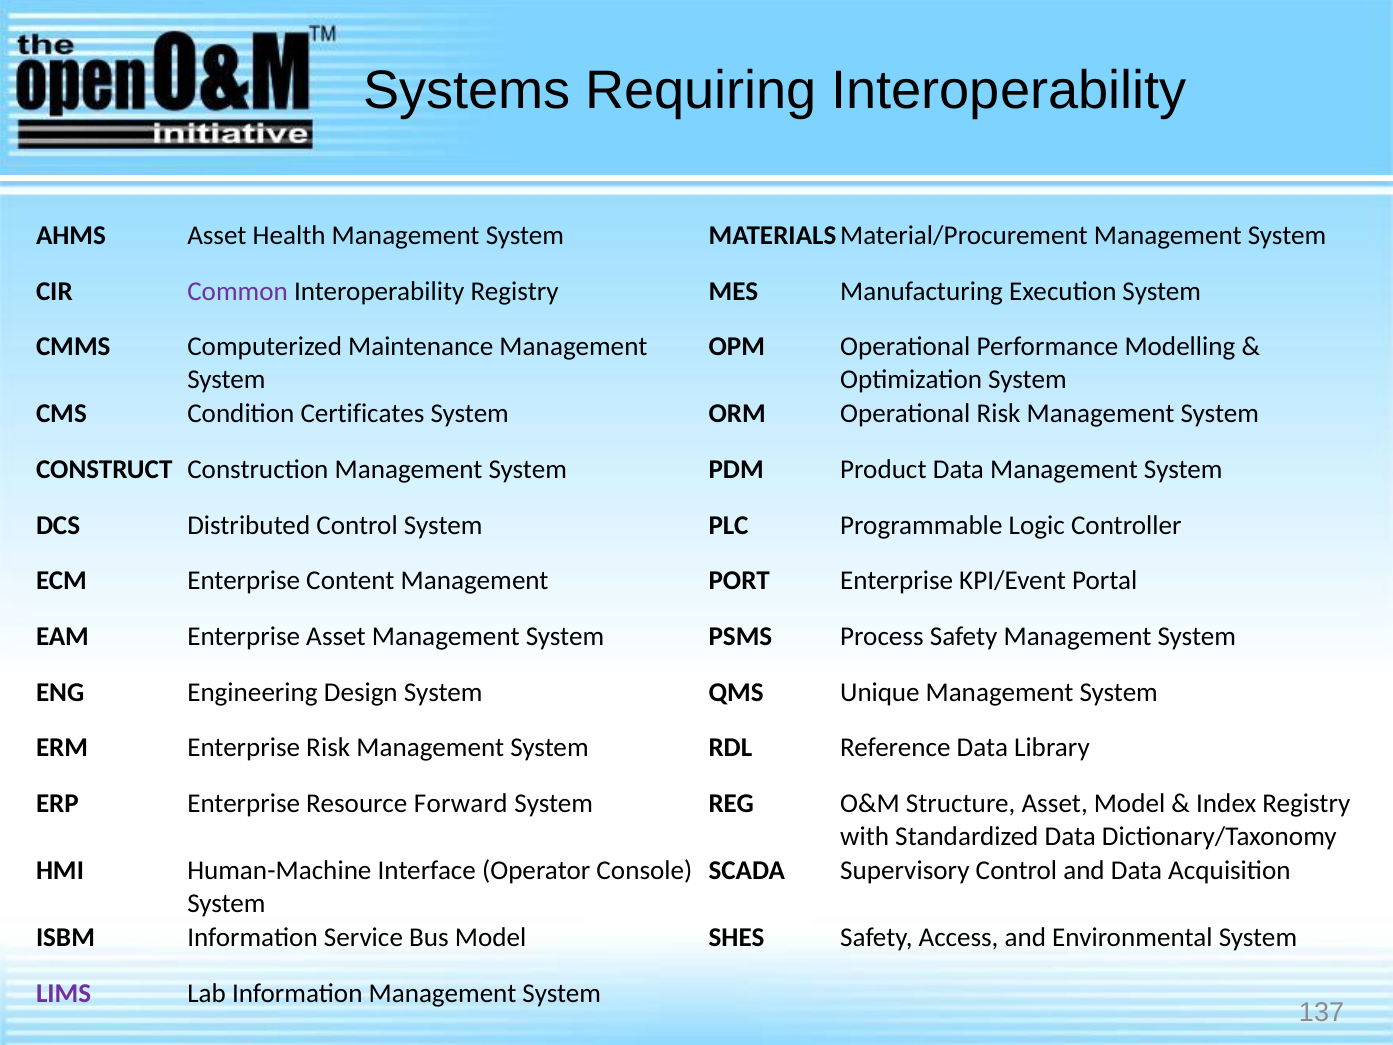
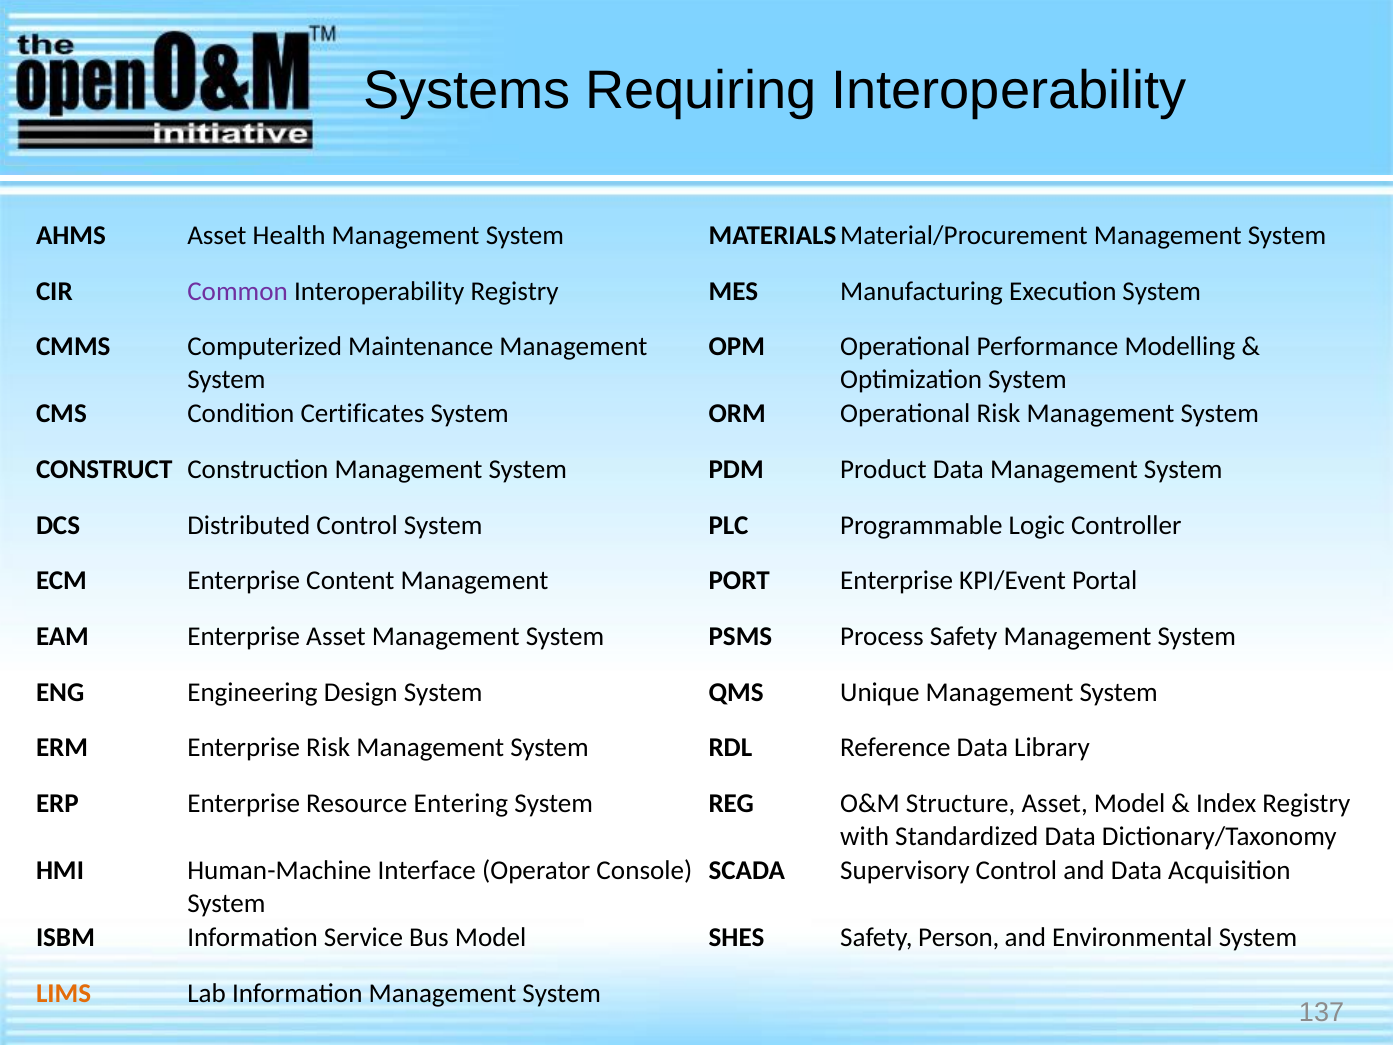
Forward: Forward -> Entering (461, 803)
Access: Access -> Person (959, 938)
LIMS colour: purple -> orange (64, 993)
